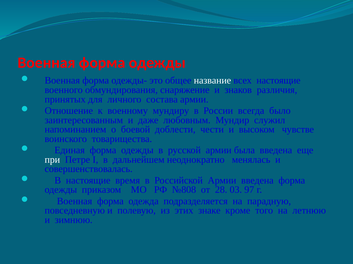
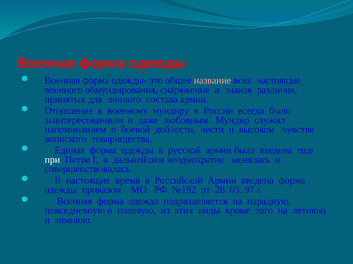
название colour: white -> pink (212, 81)
№808: №808 -> №192 (184, 190)
знаке: знаке -> виды (209, 211)
